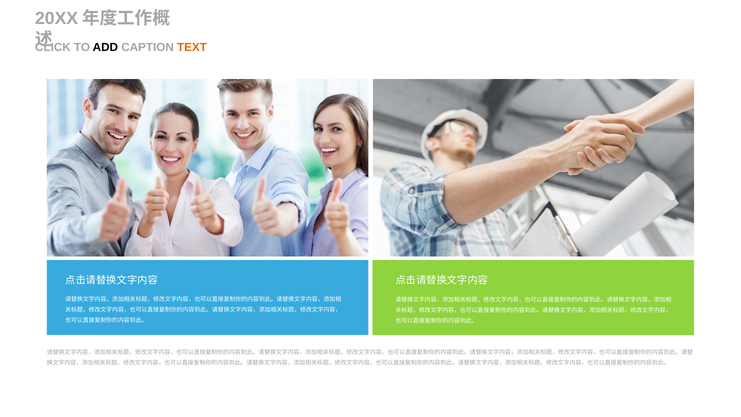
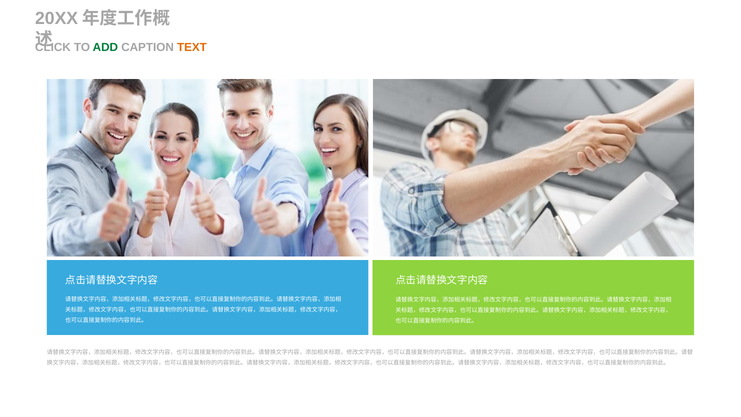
ADD colour: black -> green (105, 48)
